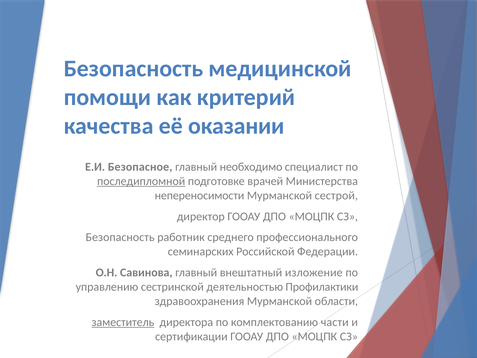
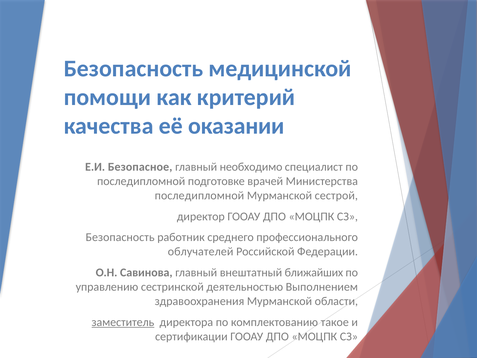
последипломной underline: present -> none (141, 181)
непереносимости: непереносимости -> последипломной (199, 195)
семинарских: семинарских -> облучателей (201, 252)
изложение: изложение -> ближайших (314, 272)
Профилактики: Профилактики -> Выполнением (322, 287)
части: части -> такое (335, 322)
